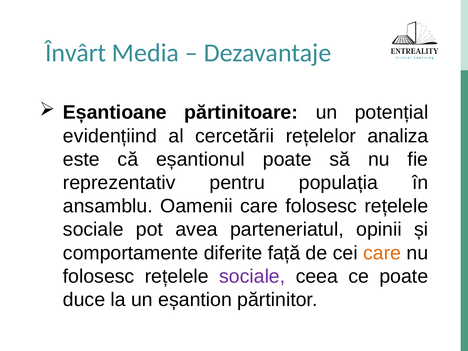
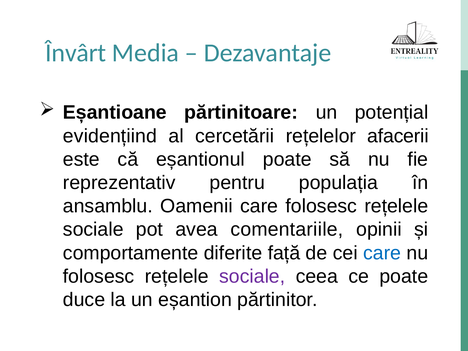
analiza: analiza -> afacerii (398, 136)
parteneriatul: parteneriatul -> comentariile (287, 230)
care colour: orange -> blue (382, 253)
